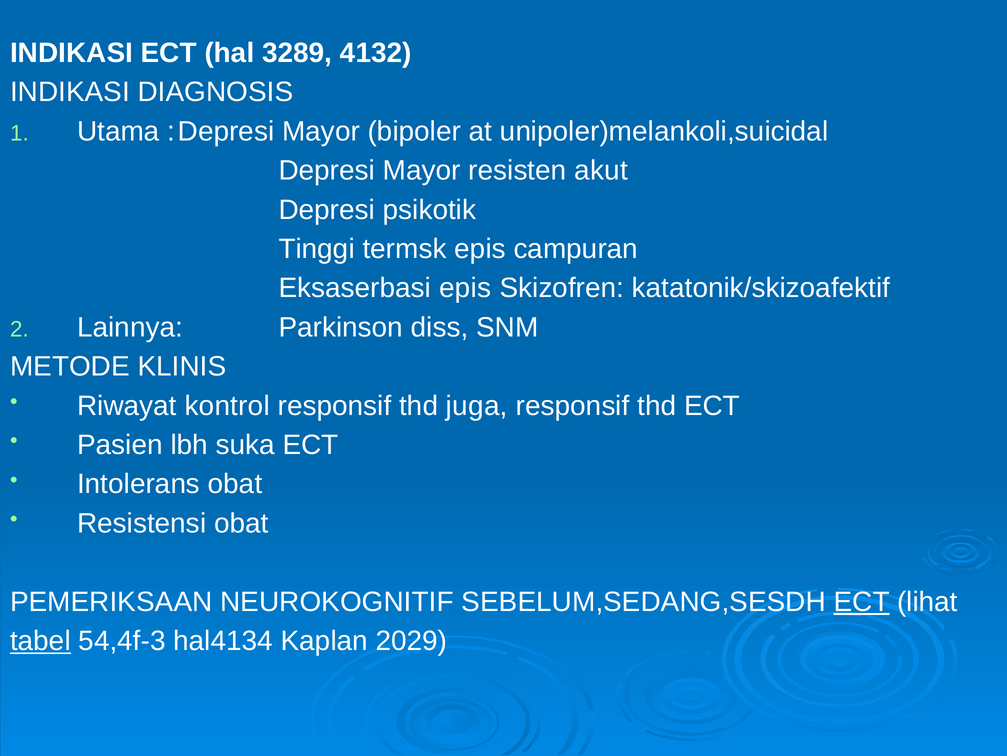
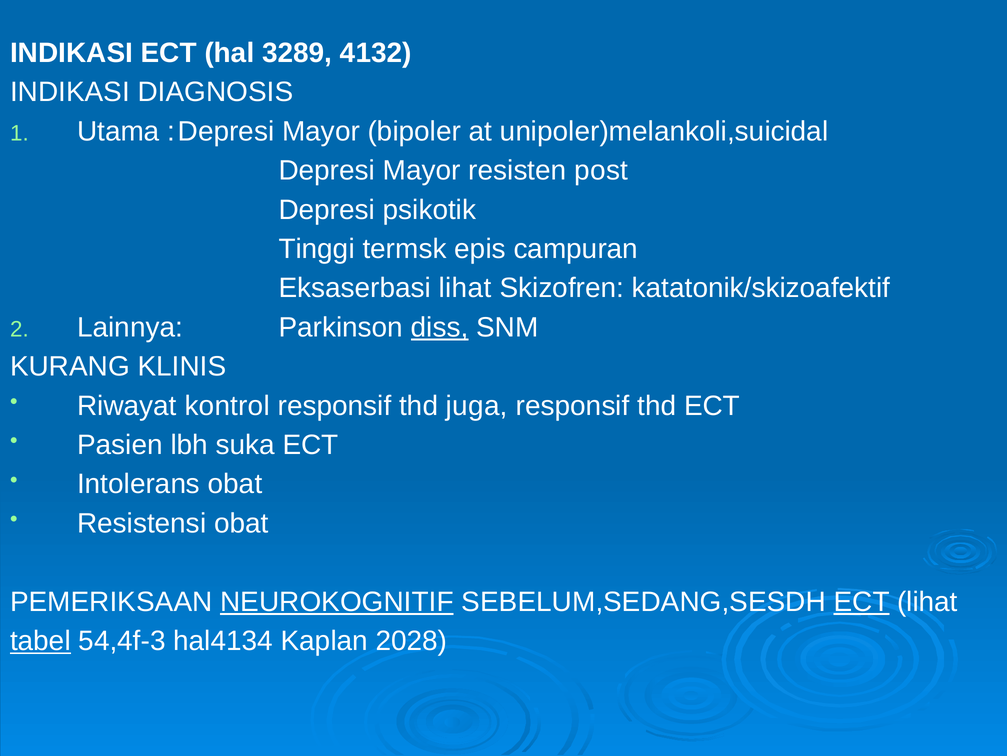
akut: akut -> post (601, 170)
Eksaserbasi epis: epis -> lihat (465, 288)
diss underline: none -> present (440, 327)
METODE: METODE -> KURANG (70, 366)
NEUROKOGNITIF underline: none -> present (337, 601)
2029: 2029 -> 2028 (412, 640)
